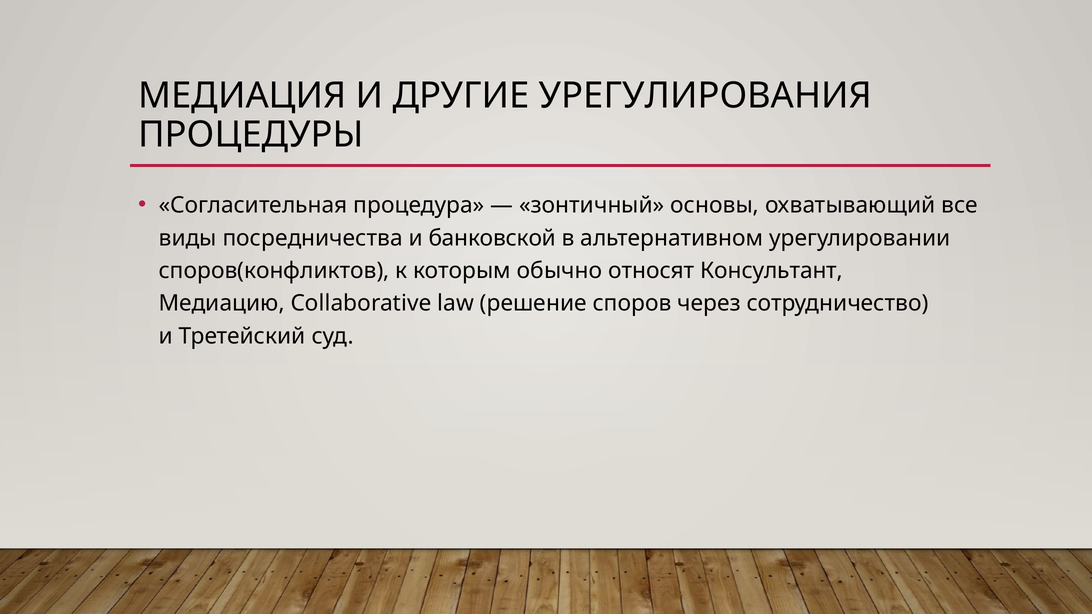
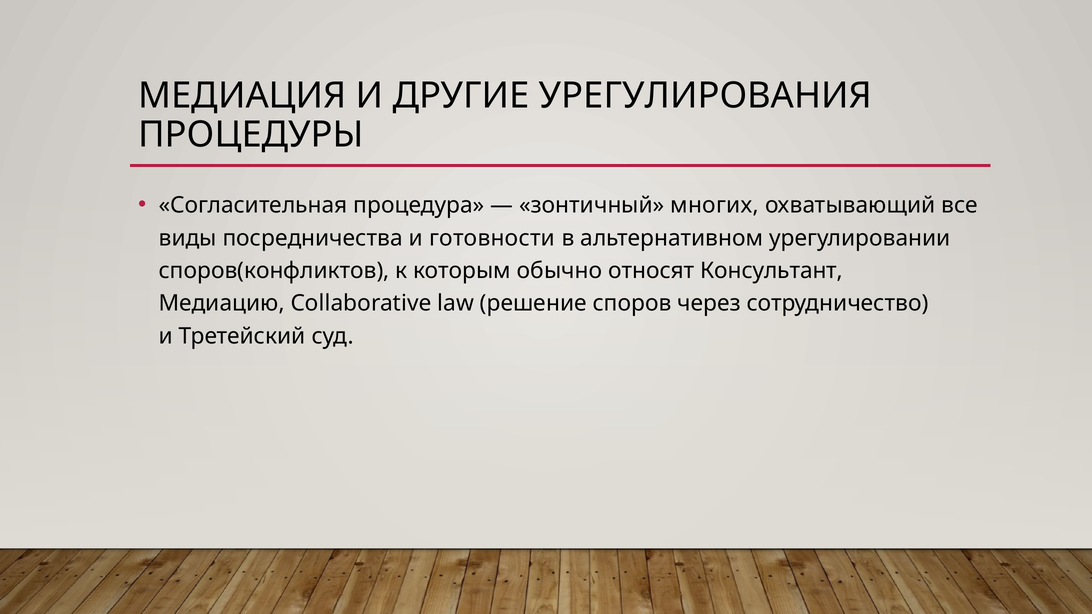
основы: основы -> многих (715, 205)
банковской: банковской -> готовности (492, 238)
